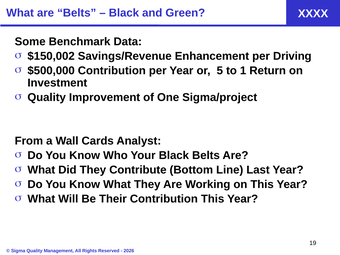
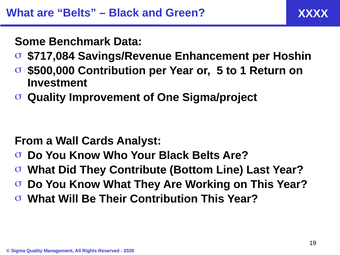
$150,002: $150,002 -> $717,084 (51, 56)
Driving: Driving -> Hoshin (292, 56)
